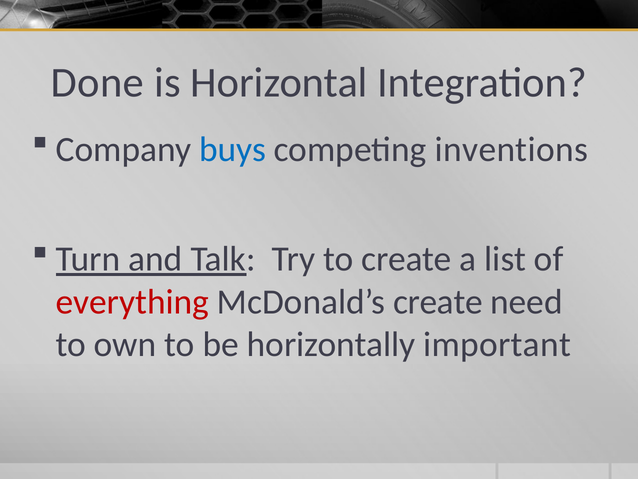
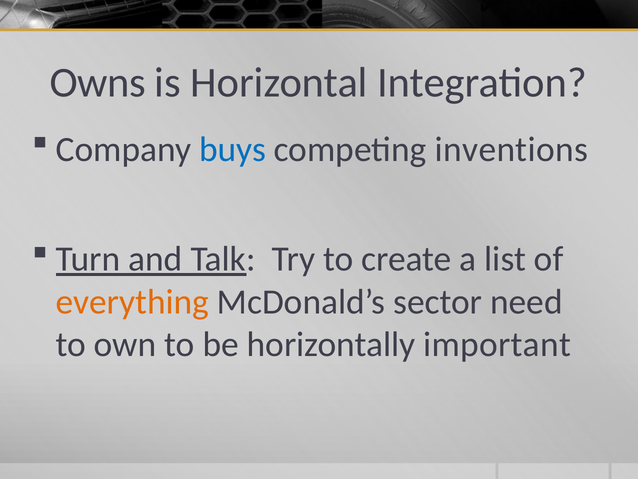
Done: Done -> Owns (98, 83)
everything colour: red -> orange (132, 302)
McDonald’s create: create -> sector (438, 302)
